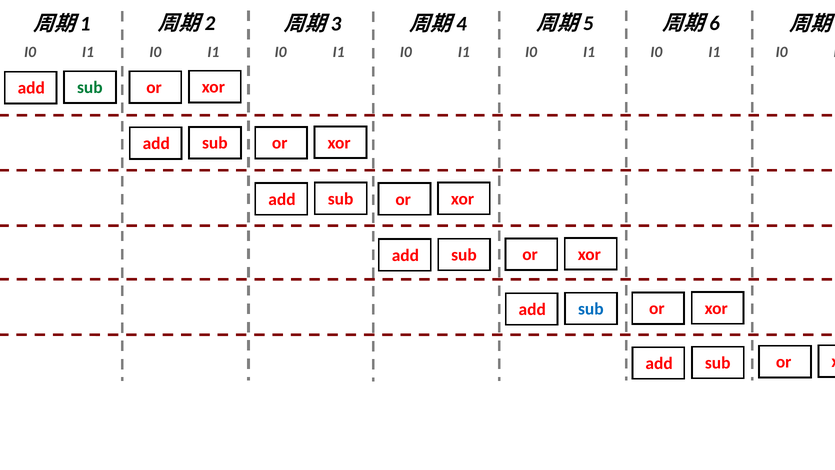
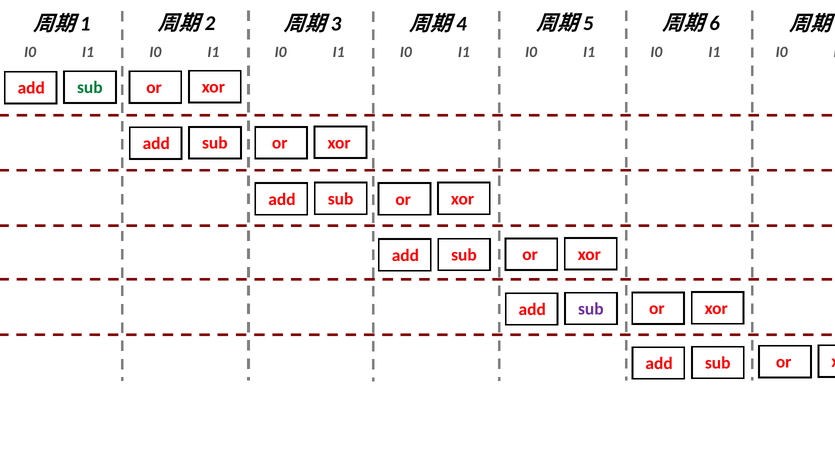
sub colour: blue -> purple (591, 309)
